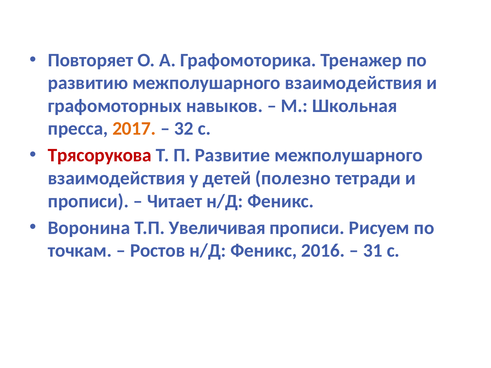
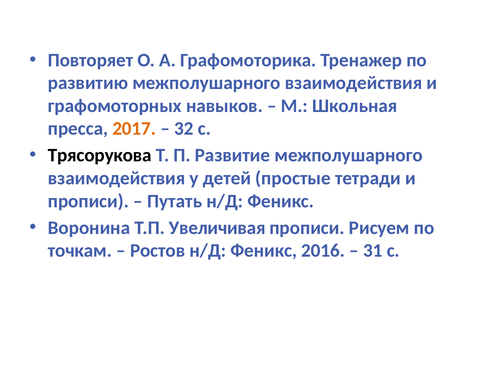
Трясорукова colour: red -> black (100, 155)
полезно: полезно -> простые (293, 178)
Читает: Читает -> Путать (175, 201)
